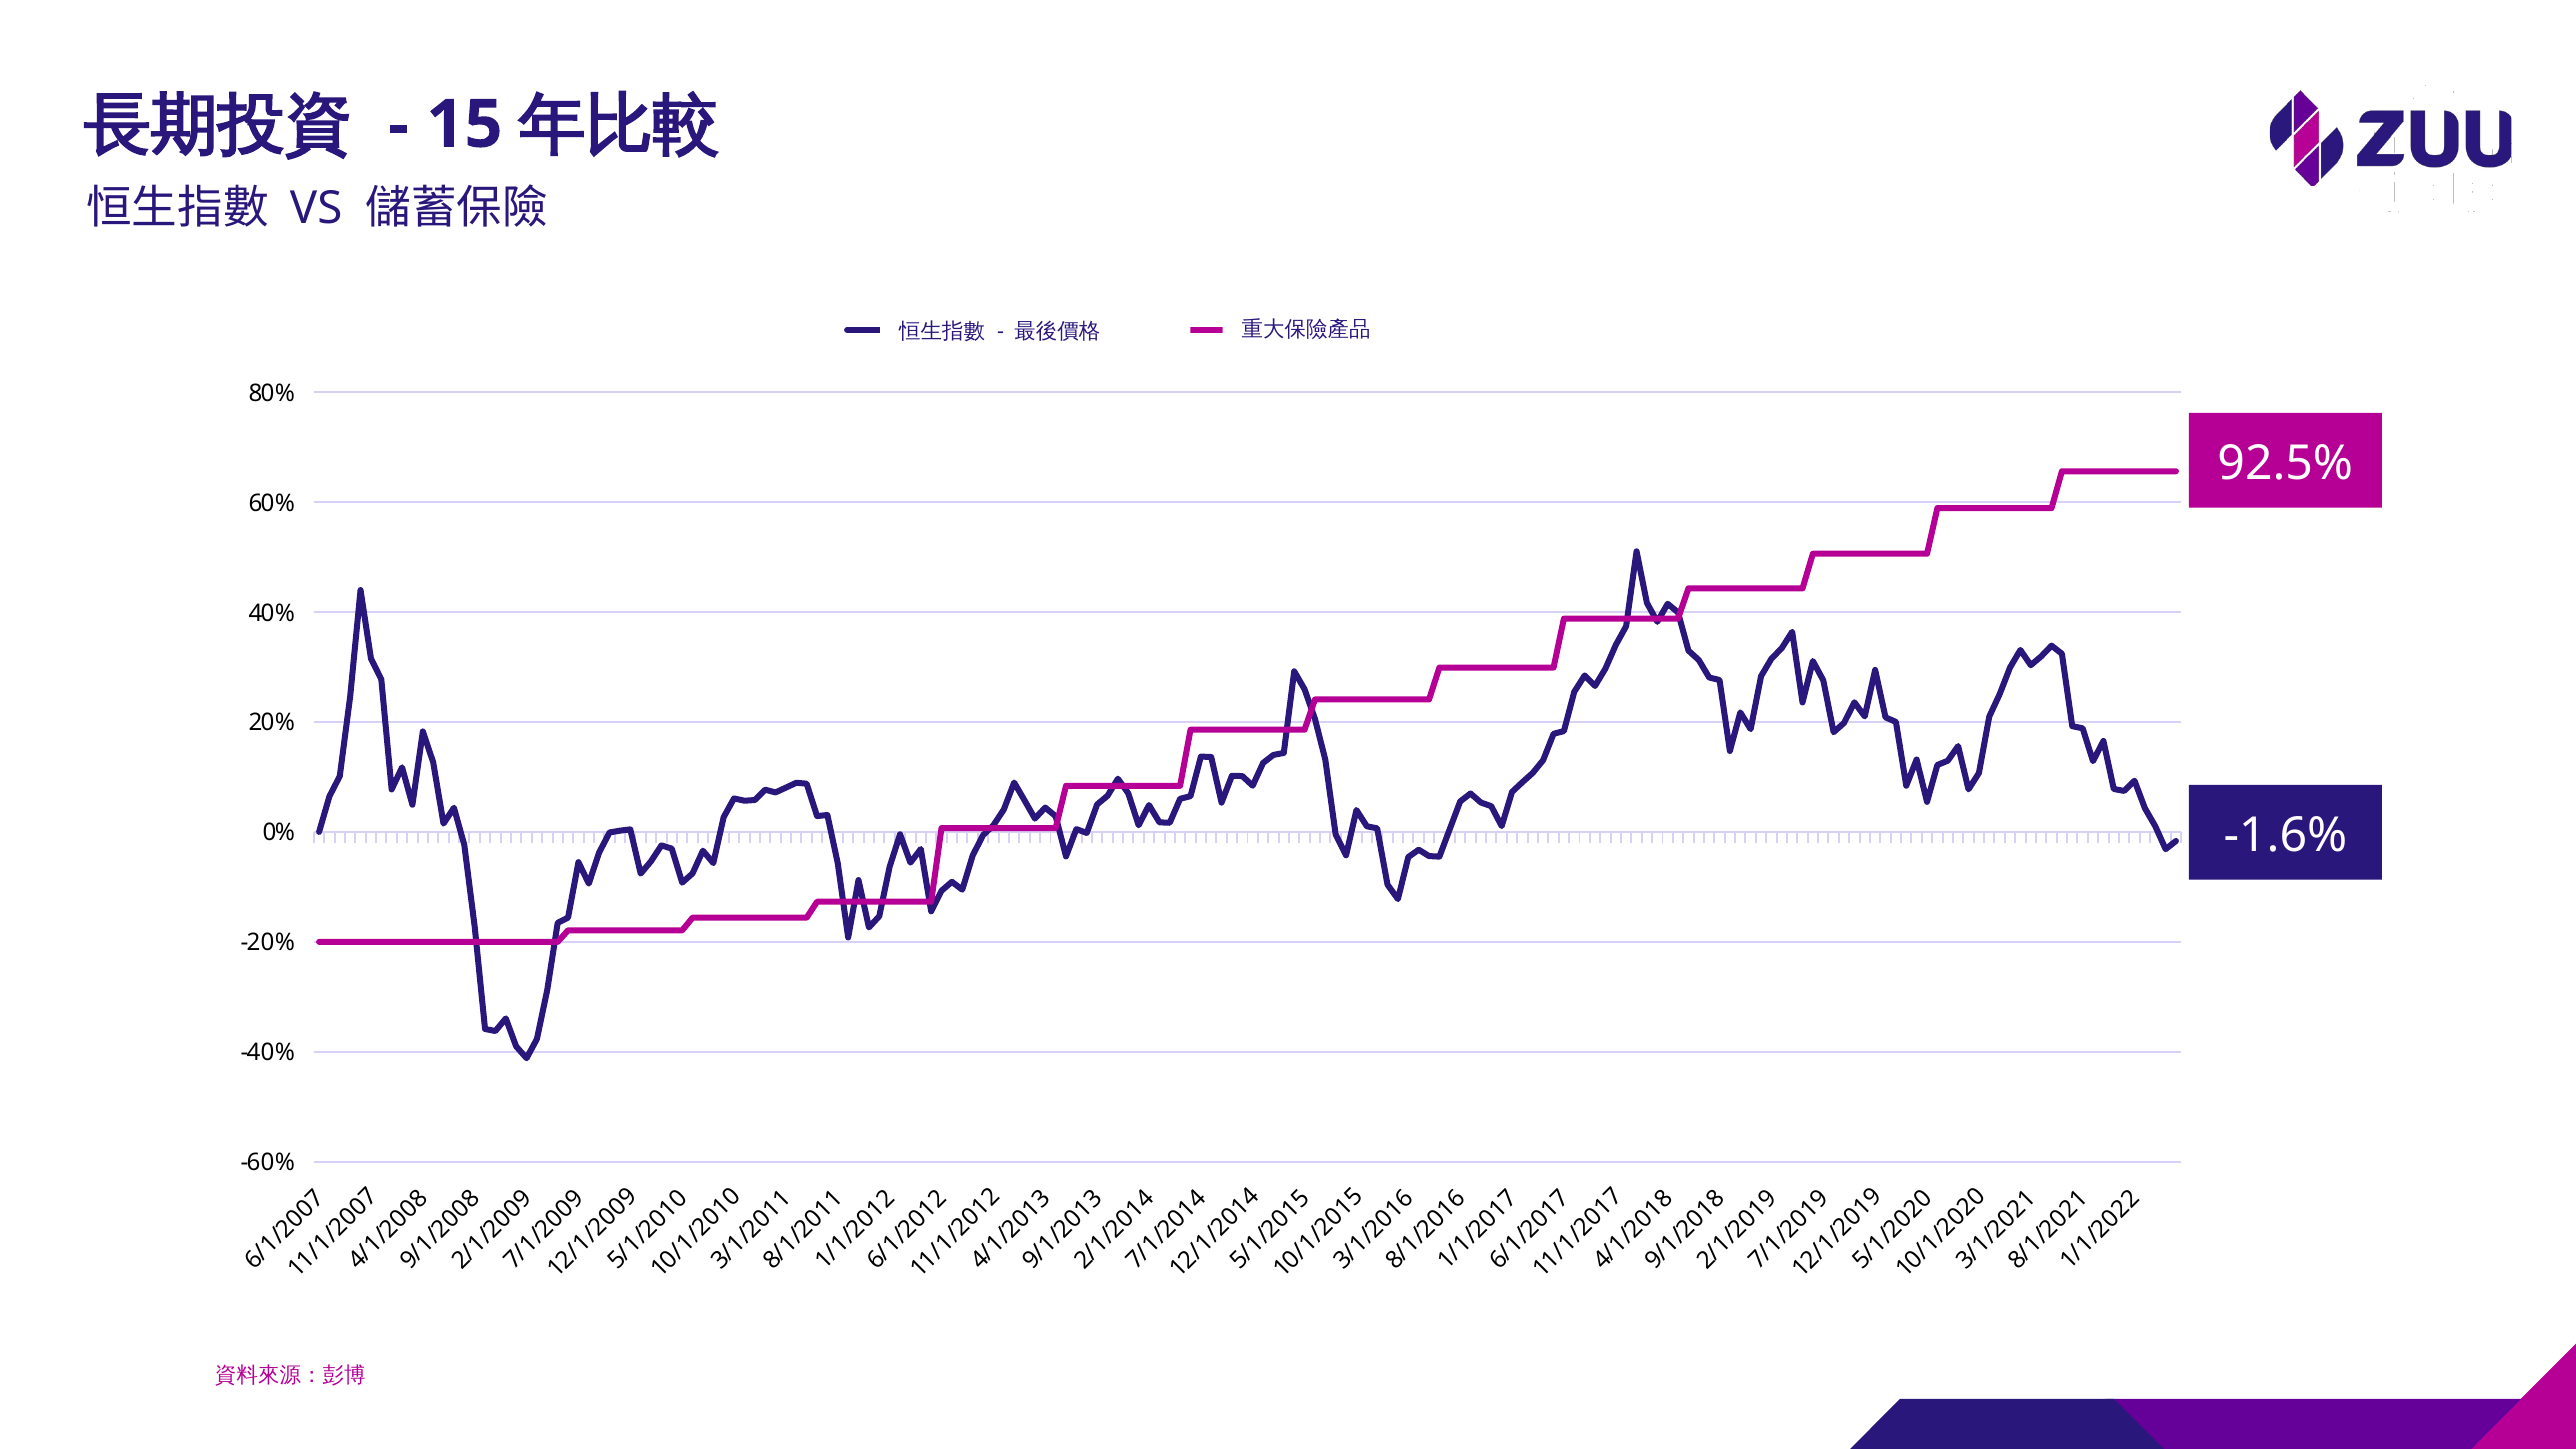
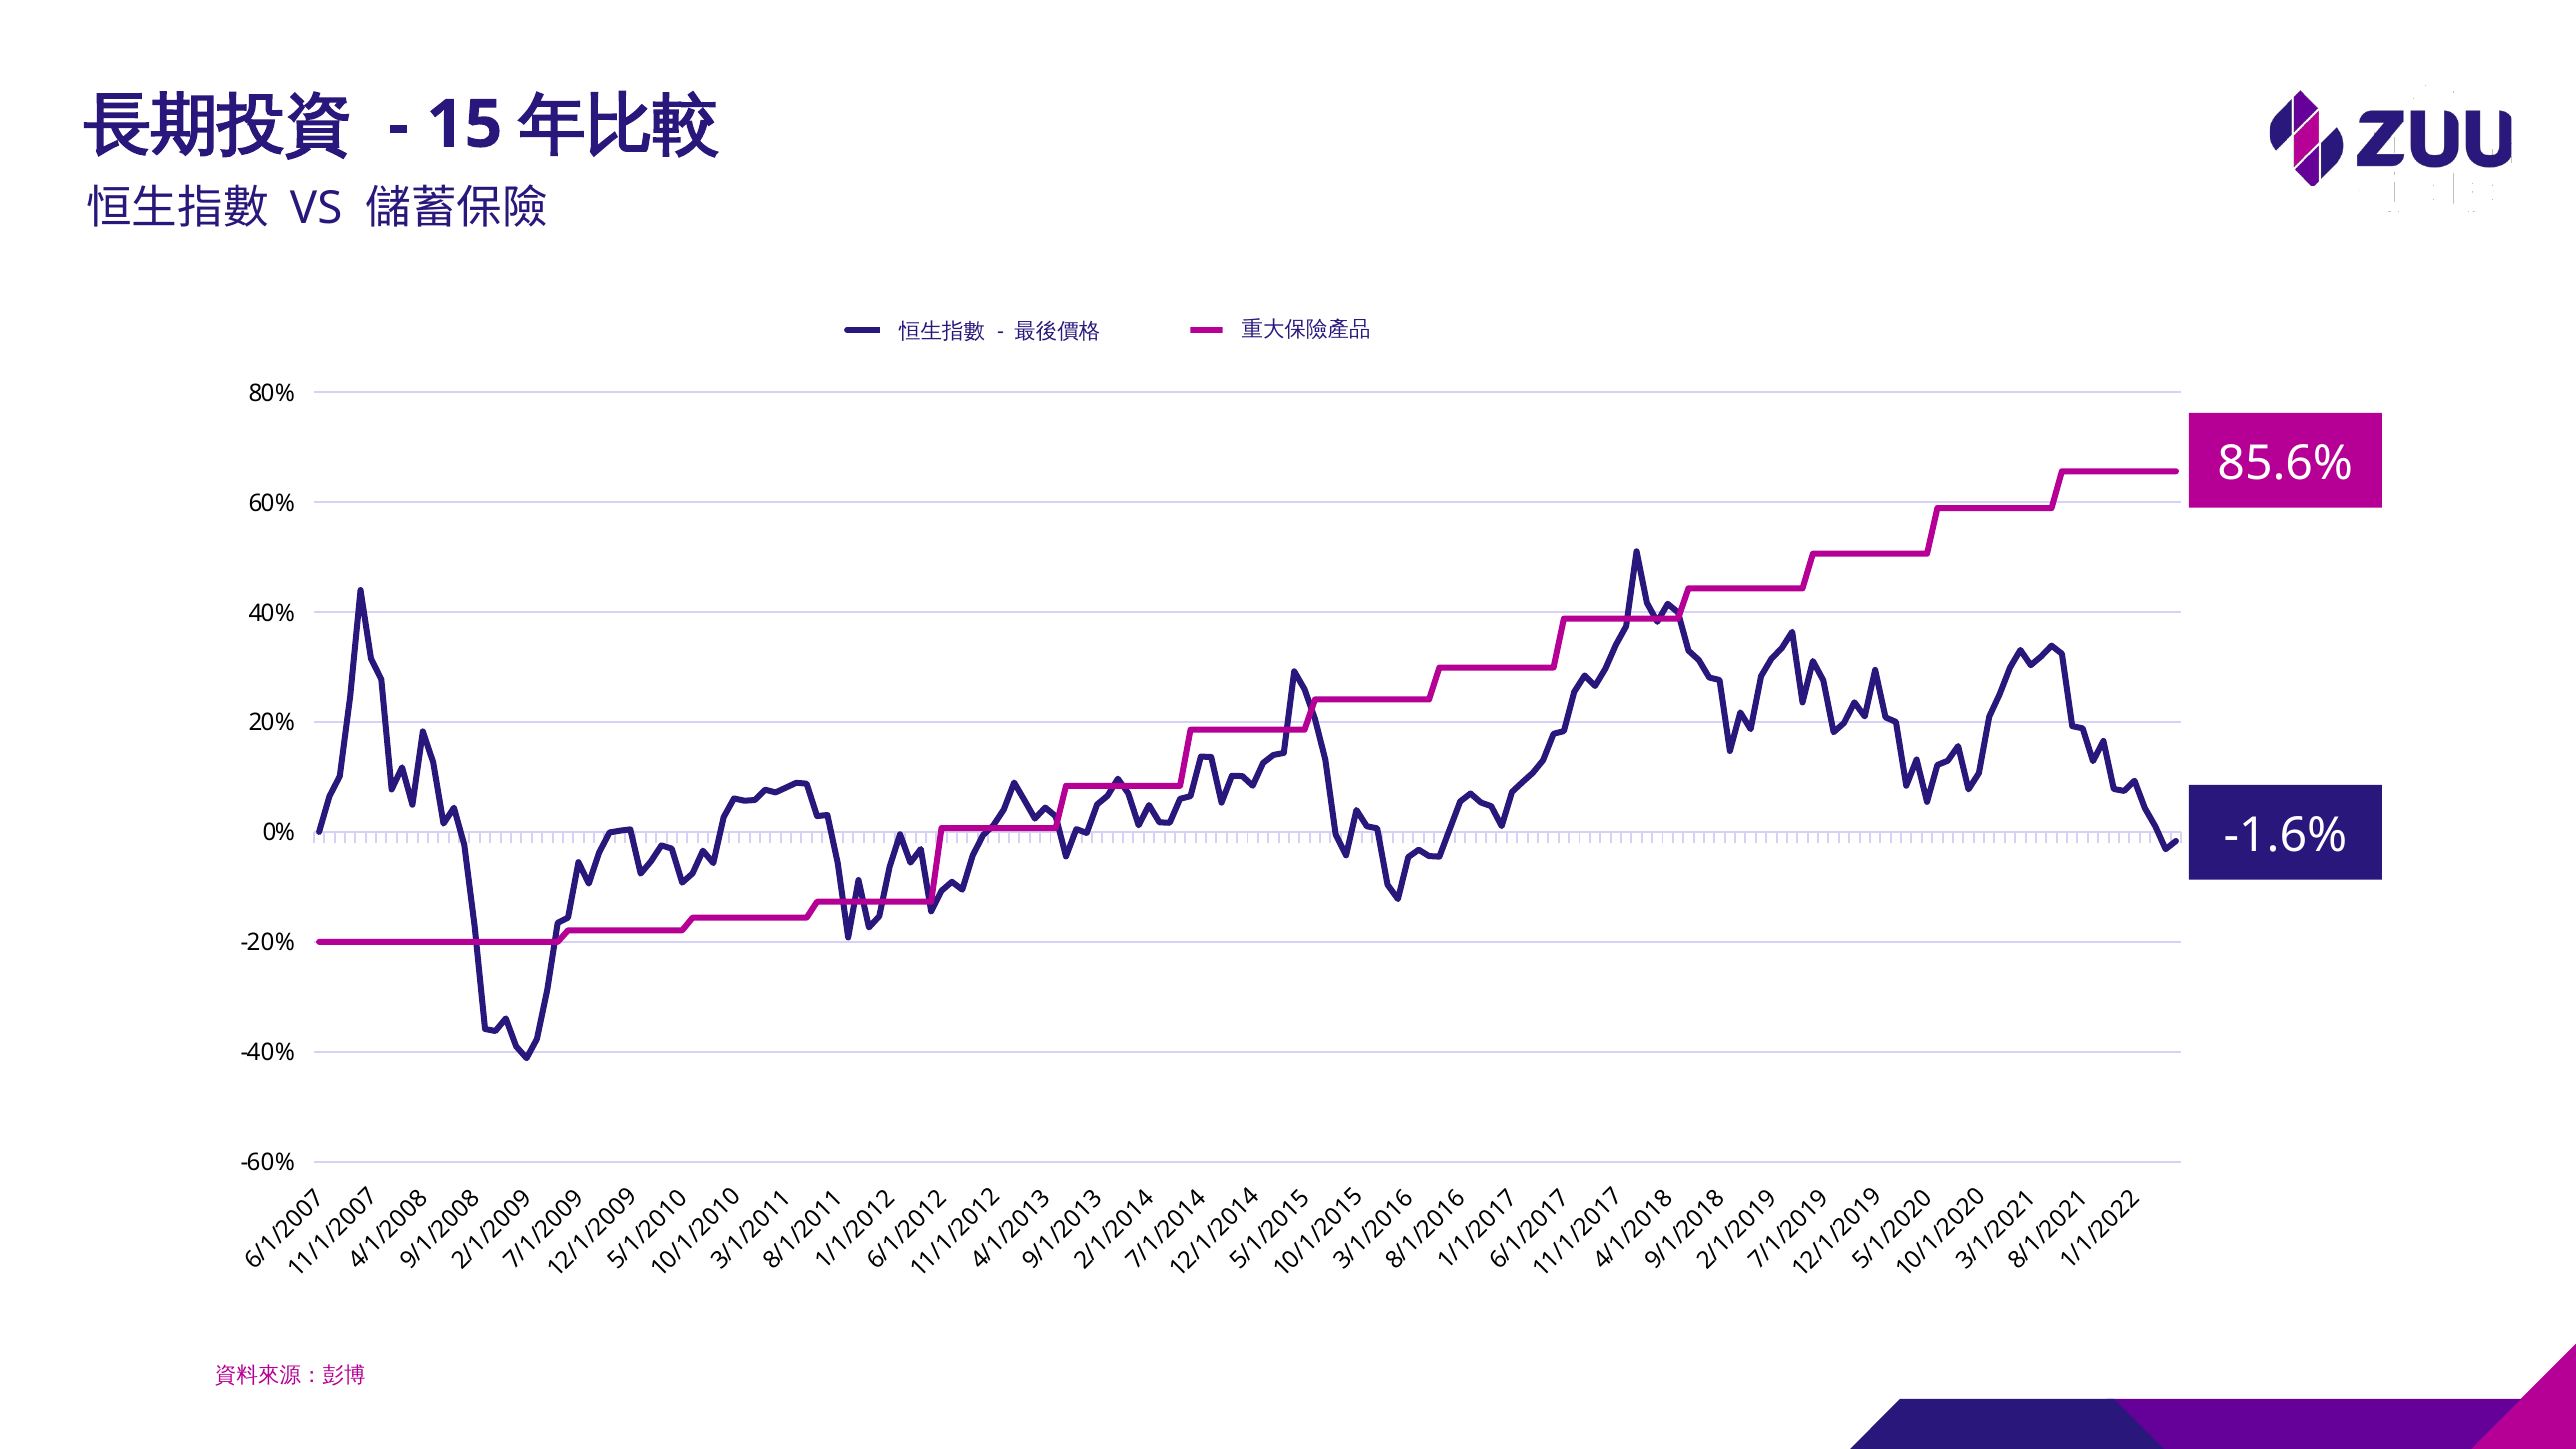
92.5%: 92.5% -> 85.6% (2285, 464)
